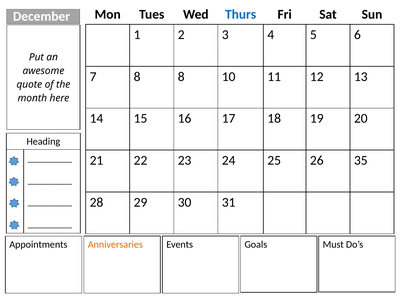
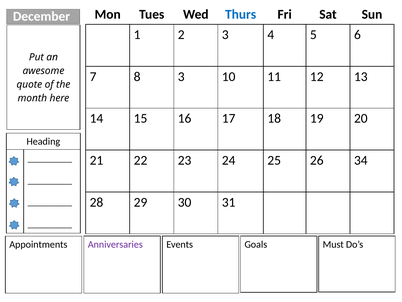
8 8: 8 -> 3 (181, 76)
35: 35 -> 34 (361, 160)
Anniversaries colour: orange -> purple (115, 244)
